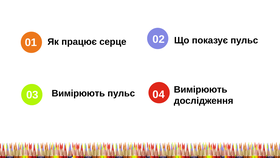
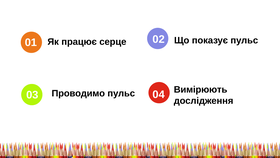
Вимірюють: Вимірюють -> Проводимо (78, 93)
